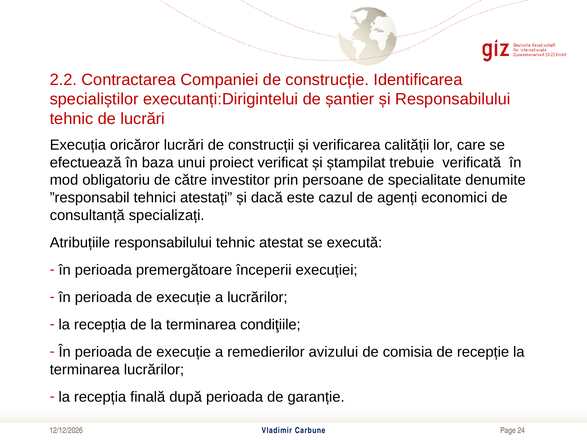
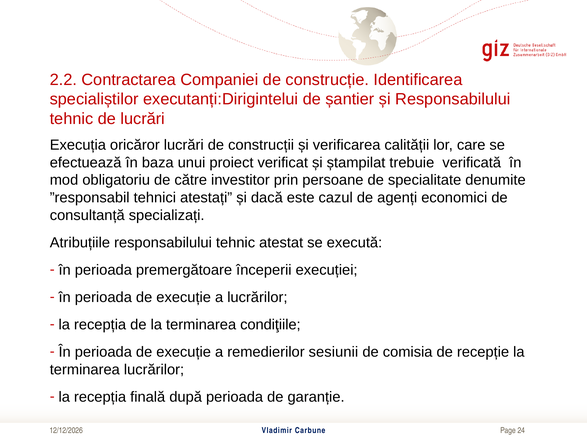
avizului: avizului -> sesiunii (333, 352)
